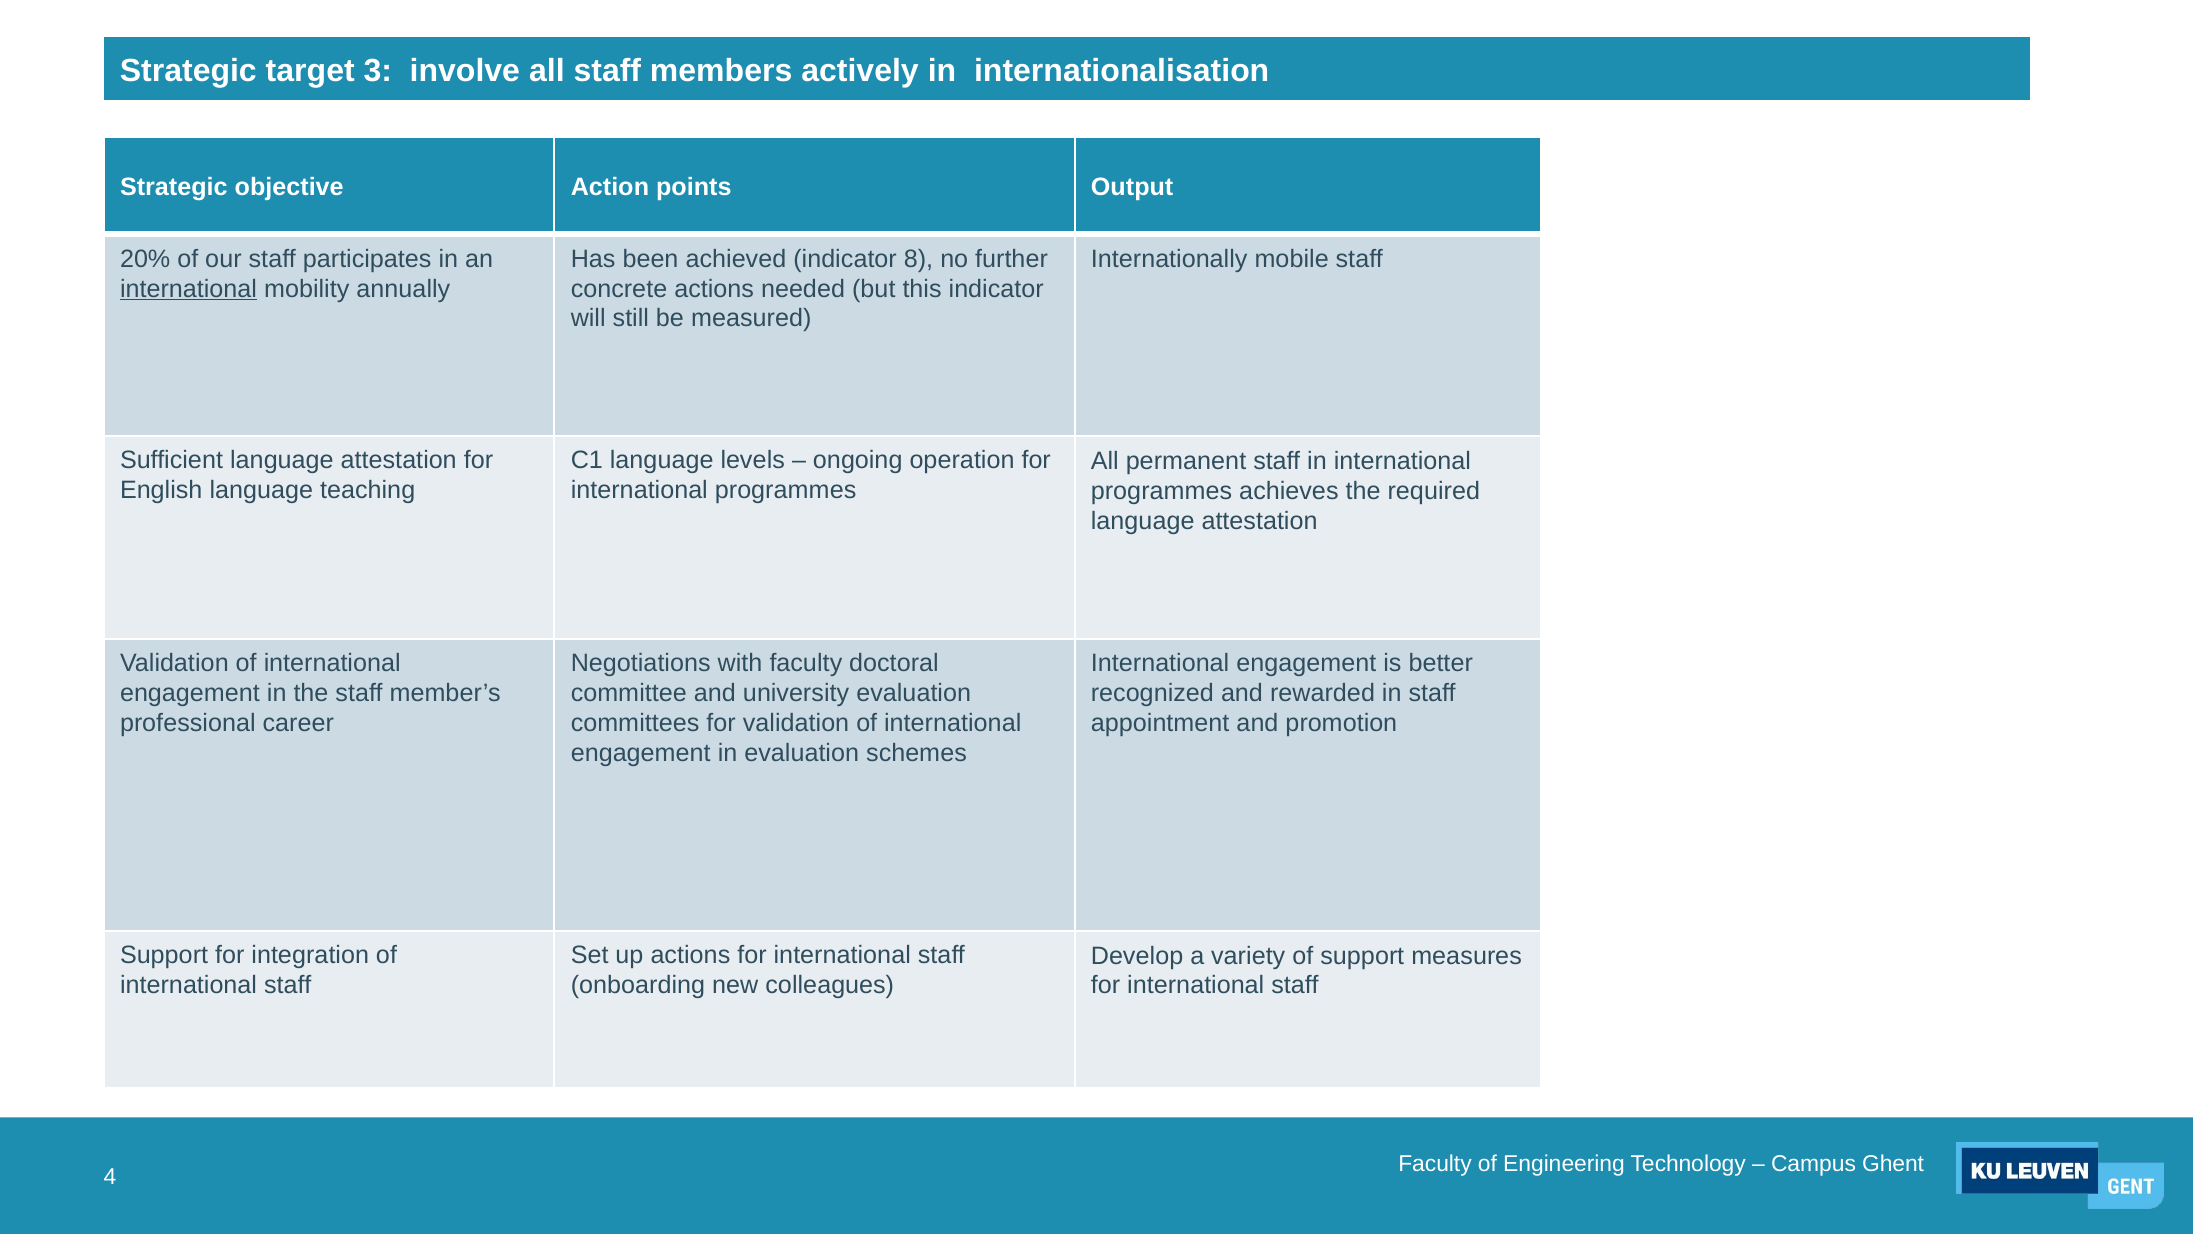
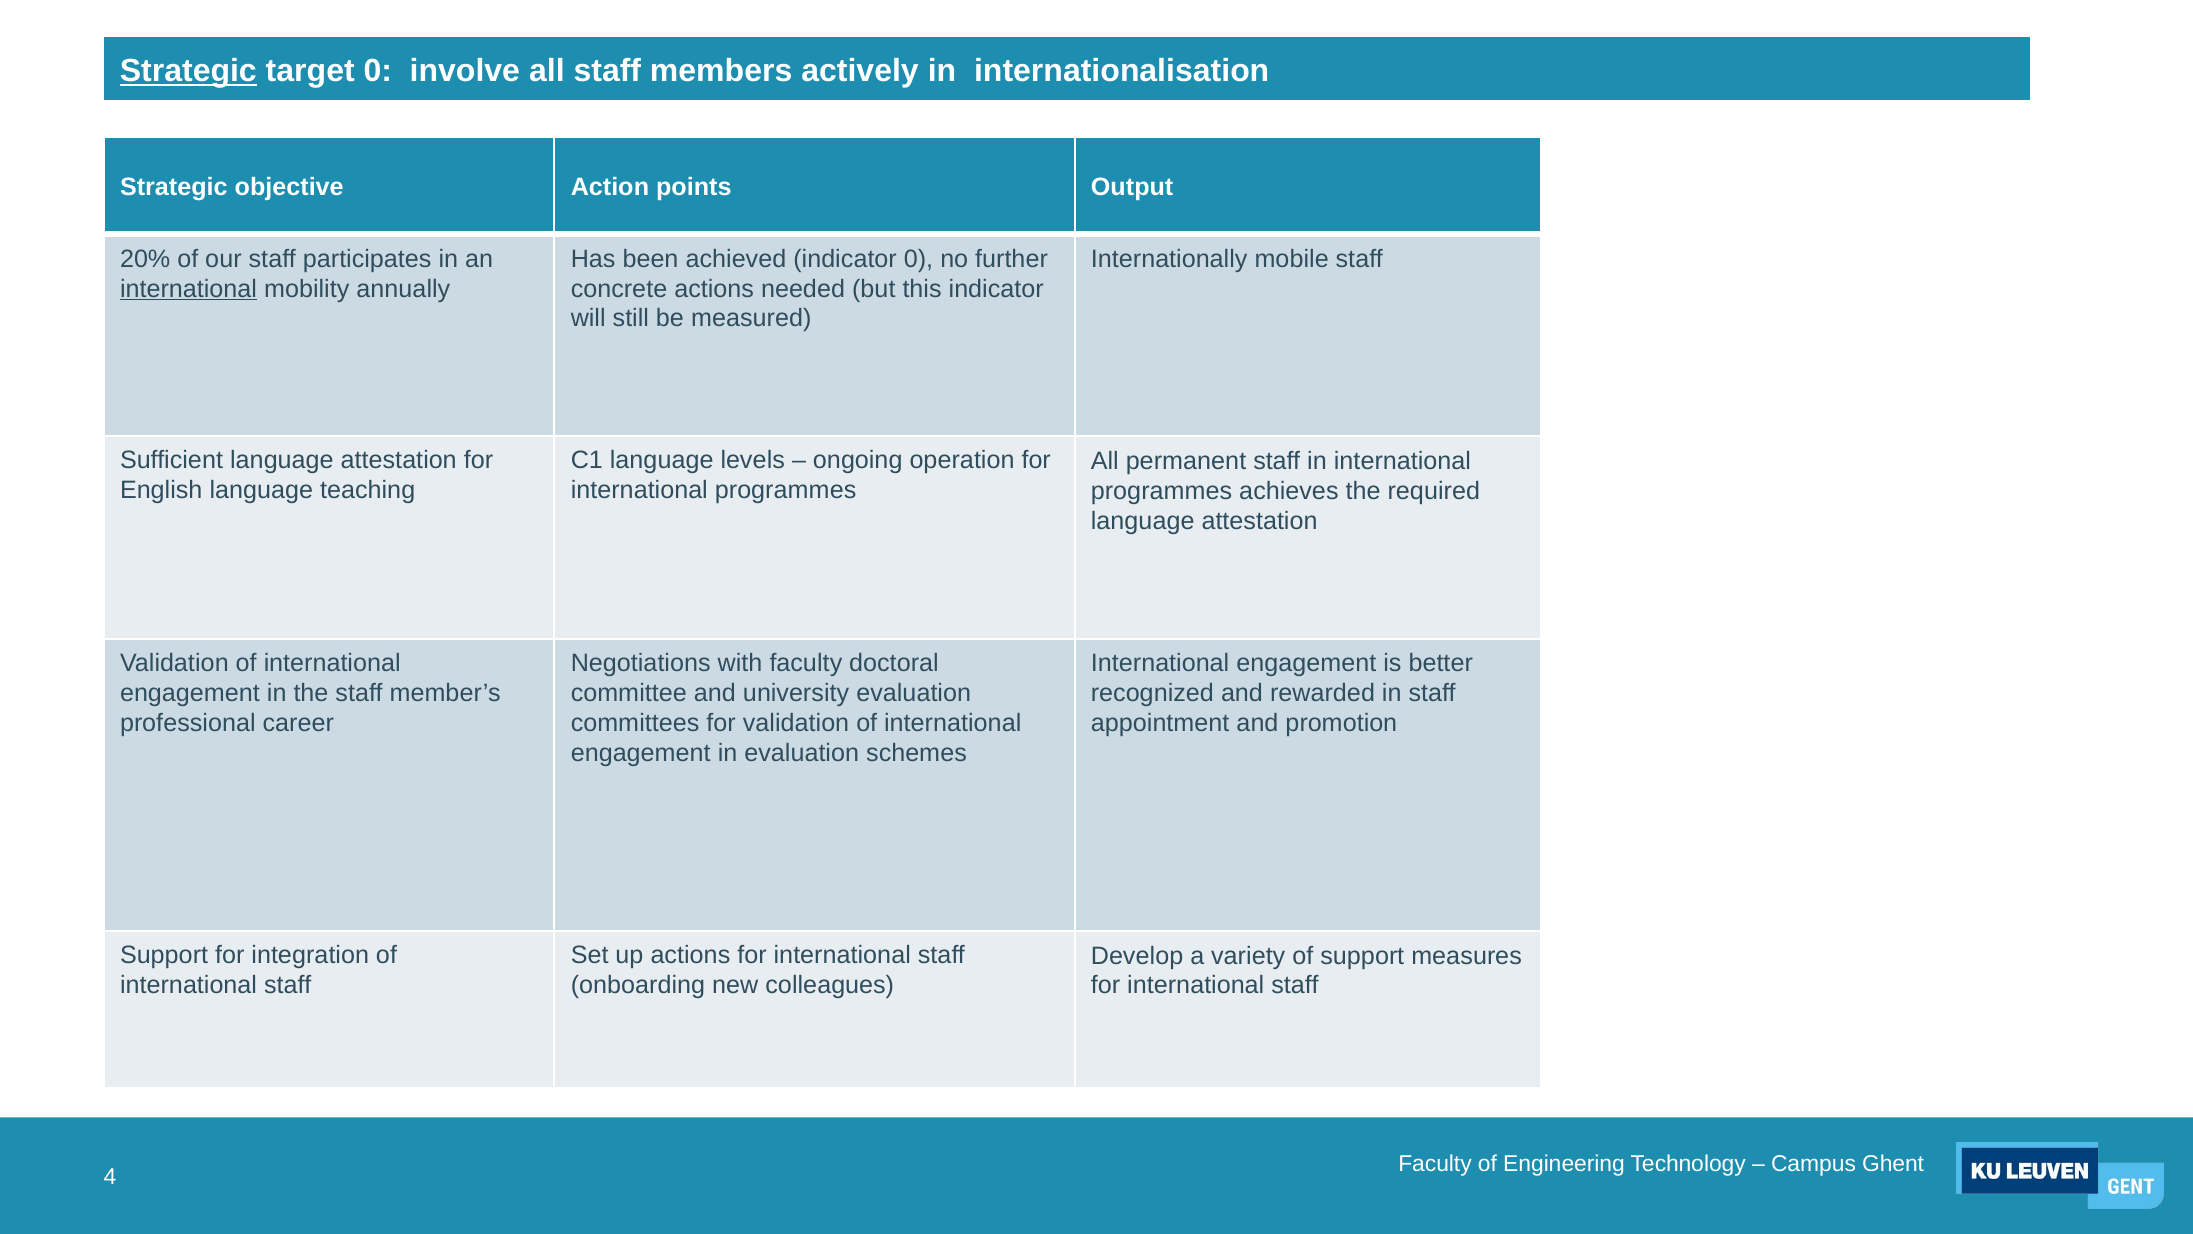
Strategic underline: none -> present (188, 71)
target 3: 3 -> 0 (378, 71)
indicator 8: 8 -> 0 (918, 259)
